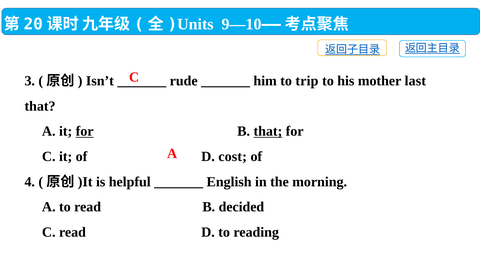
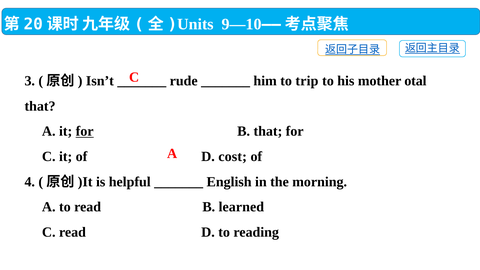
last: last -> otal (415, 81)
that underline: present -> none (268, 131)
decided: decided -> learned (241, 207)
